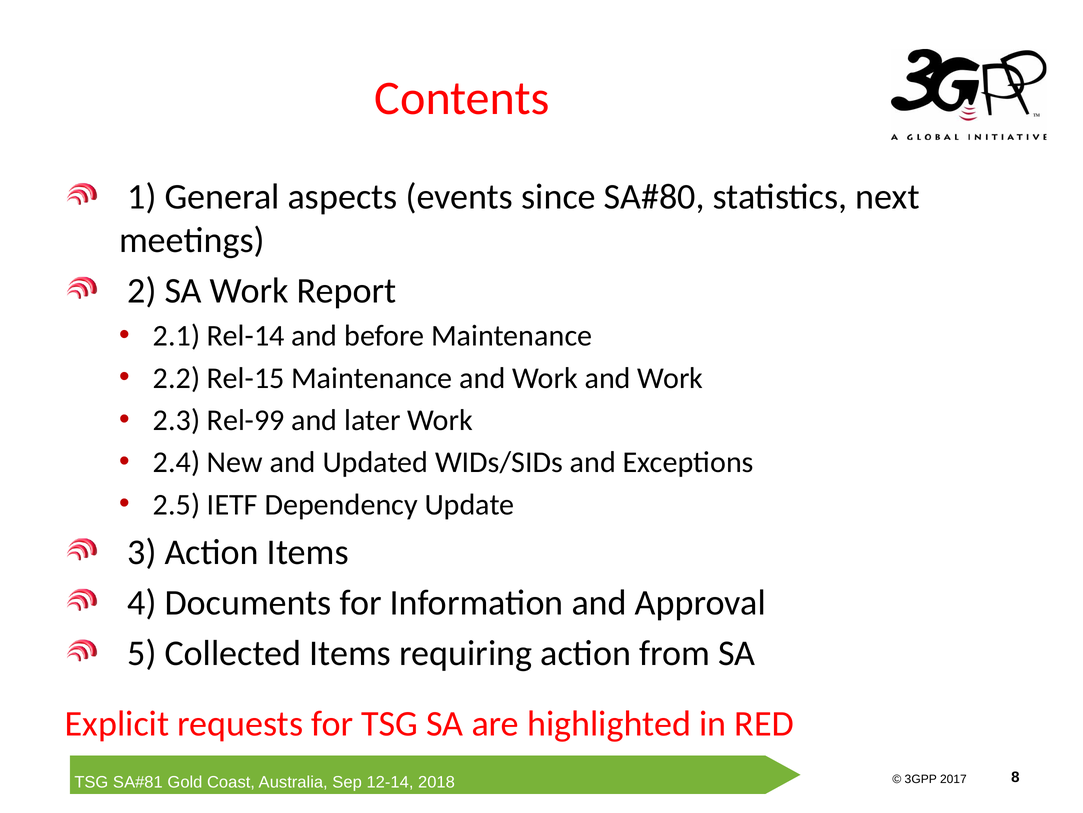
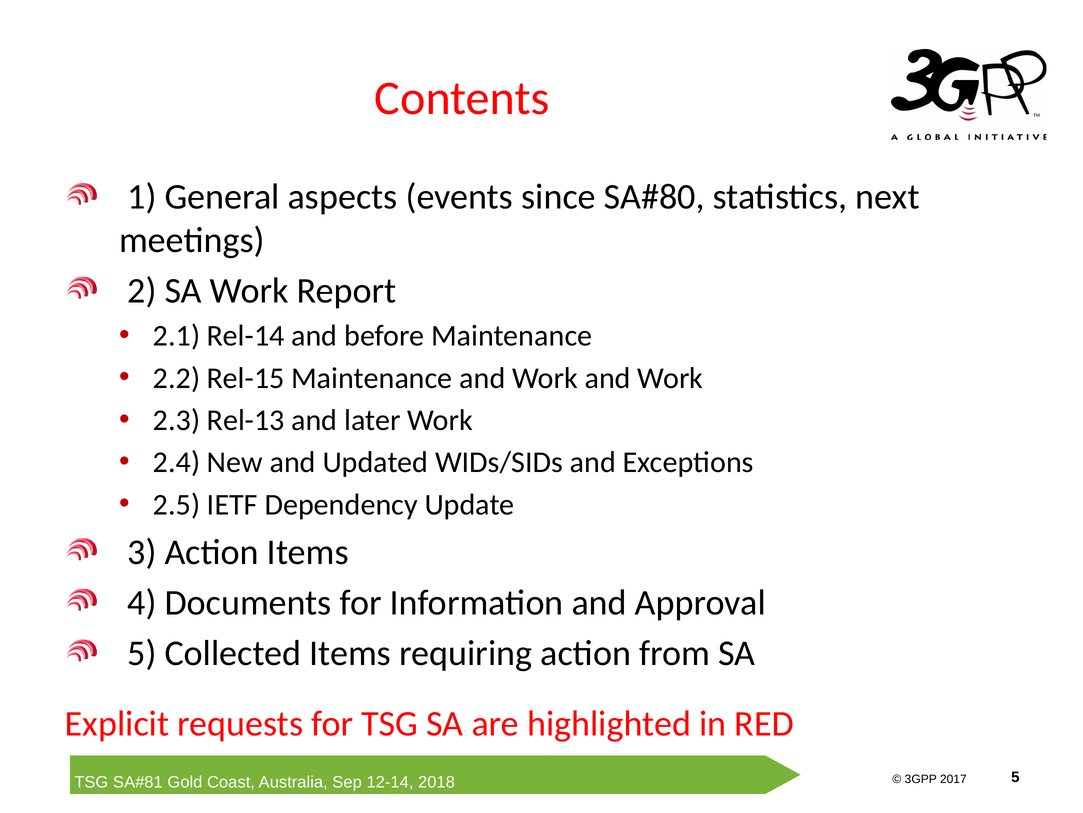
Rel-99: Rel-99 -> Rel-13 (246, 420)
8: 8 -> 5 (1015, 777)
